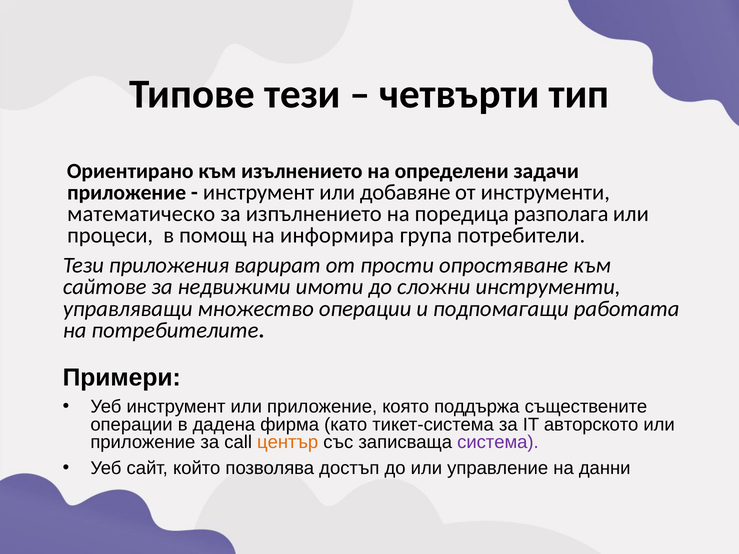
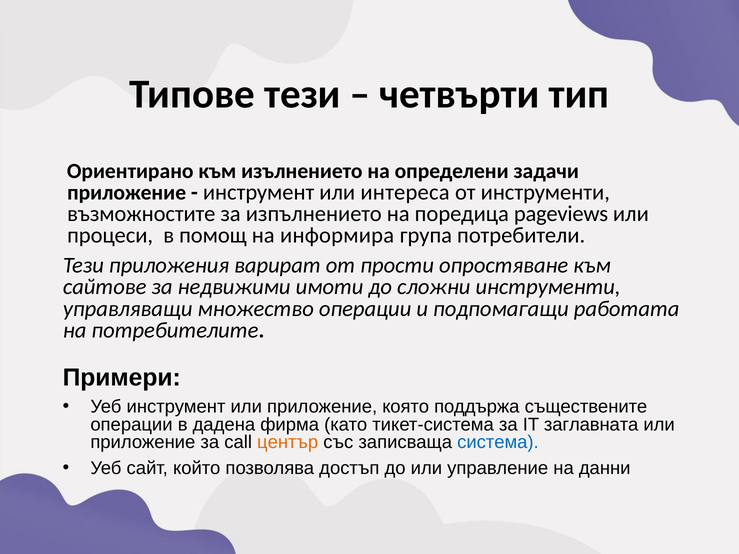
добавяне: добавяне -> интереса (405, 192)
математическо: математическо -> възможностите (141, 214)
разполага: разполага -> pageviews (561, 214)
авторското: авторското -> заглавната (591, 425)
система colour: purple -> blue (498, 442)
